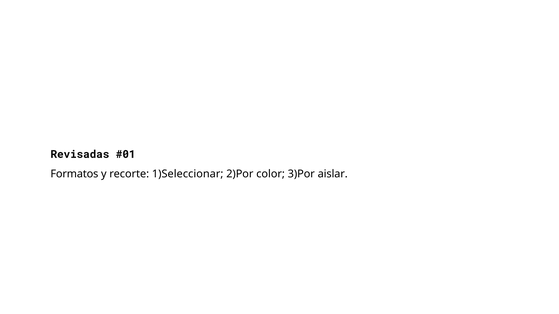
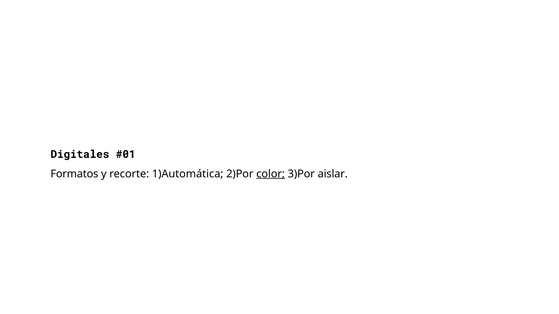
Revisadas: Revisadas -> Digitales (80, 154)
1)Seleccionar: 1)Seleccionar -> 1)Automática (188, 174)
color underline: none -> present (271, 174)
